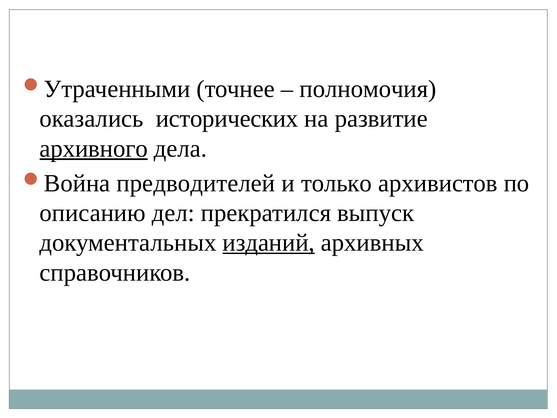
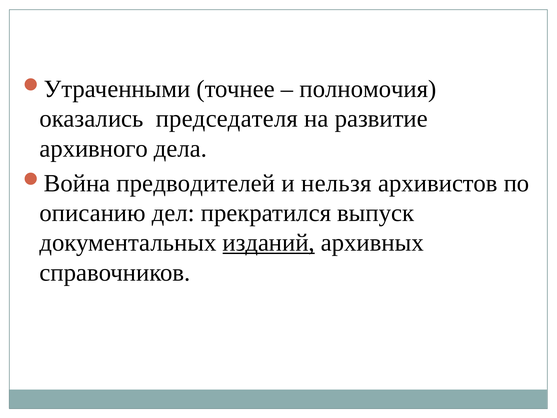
исторических: исторических -> председателя (227, 119)
архивного underline: present -> none (94, 148)
только: только -> нельзя (336, 183)
